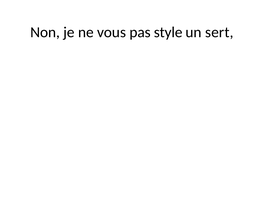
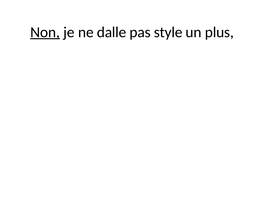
Non underline: none -> present (45, 32)
vous: vous -> dalle (112, 32)
sert: sert -> plus (219, 32)
